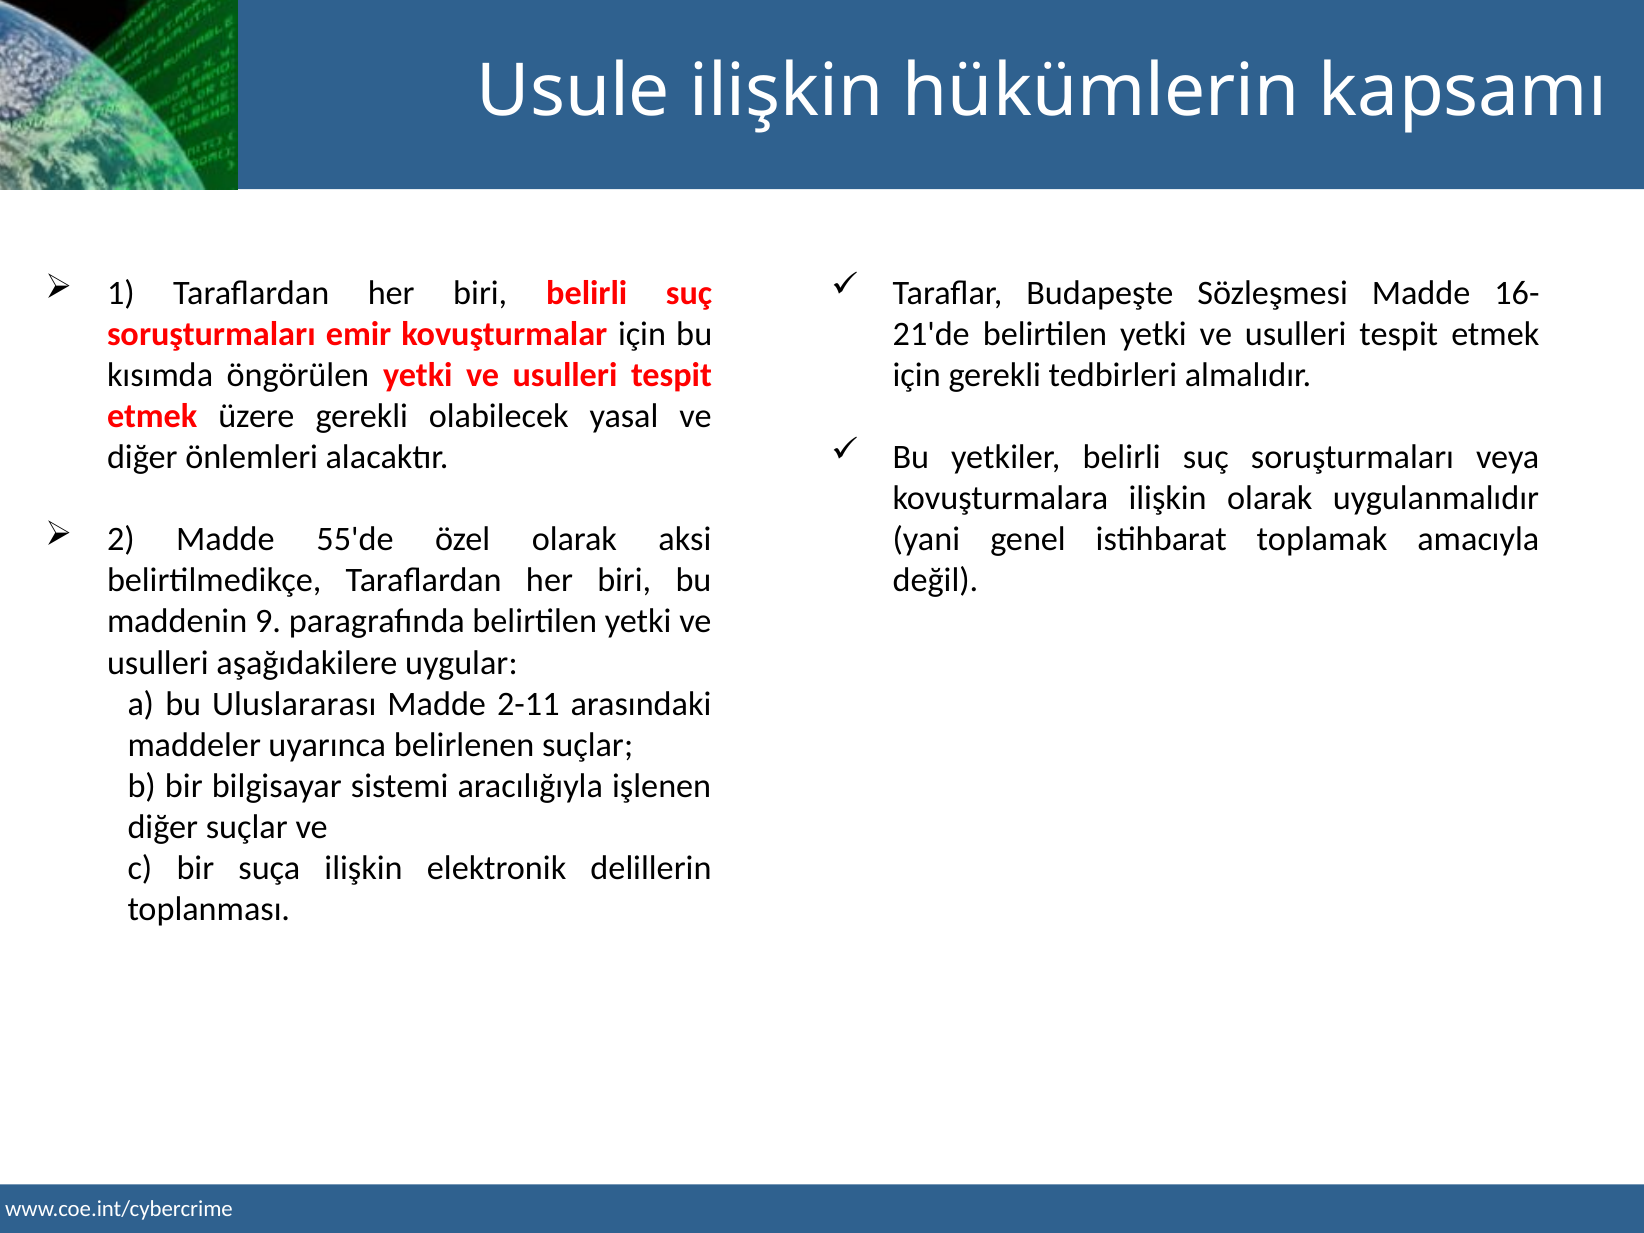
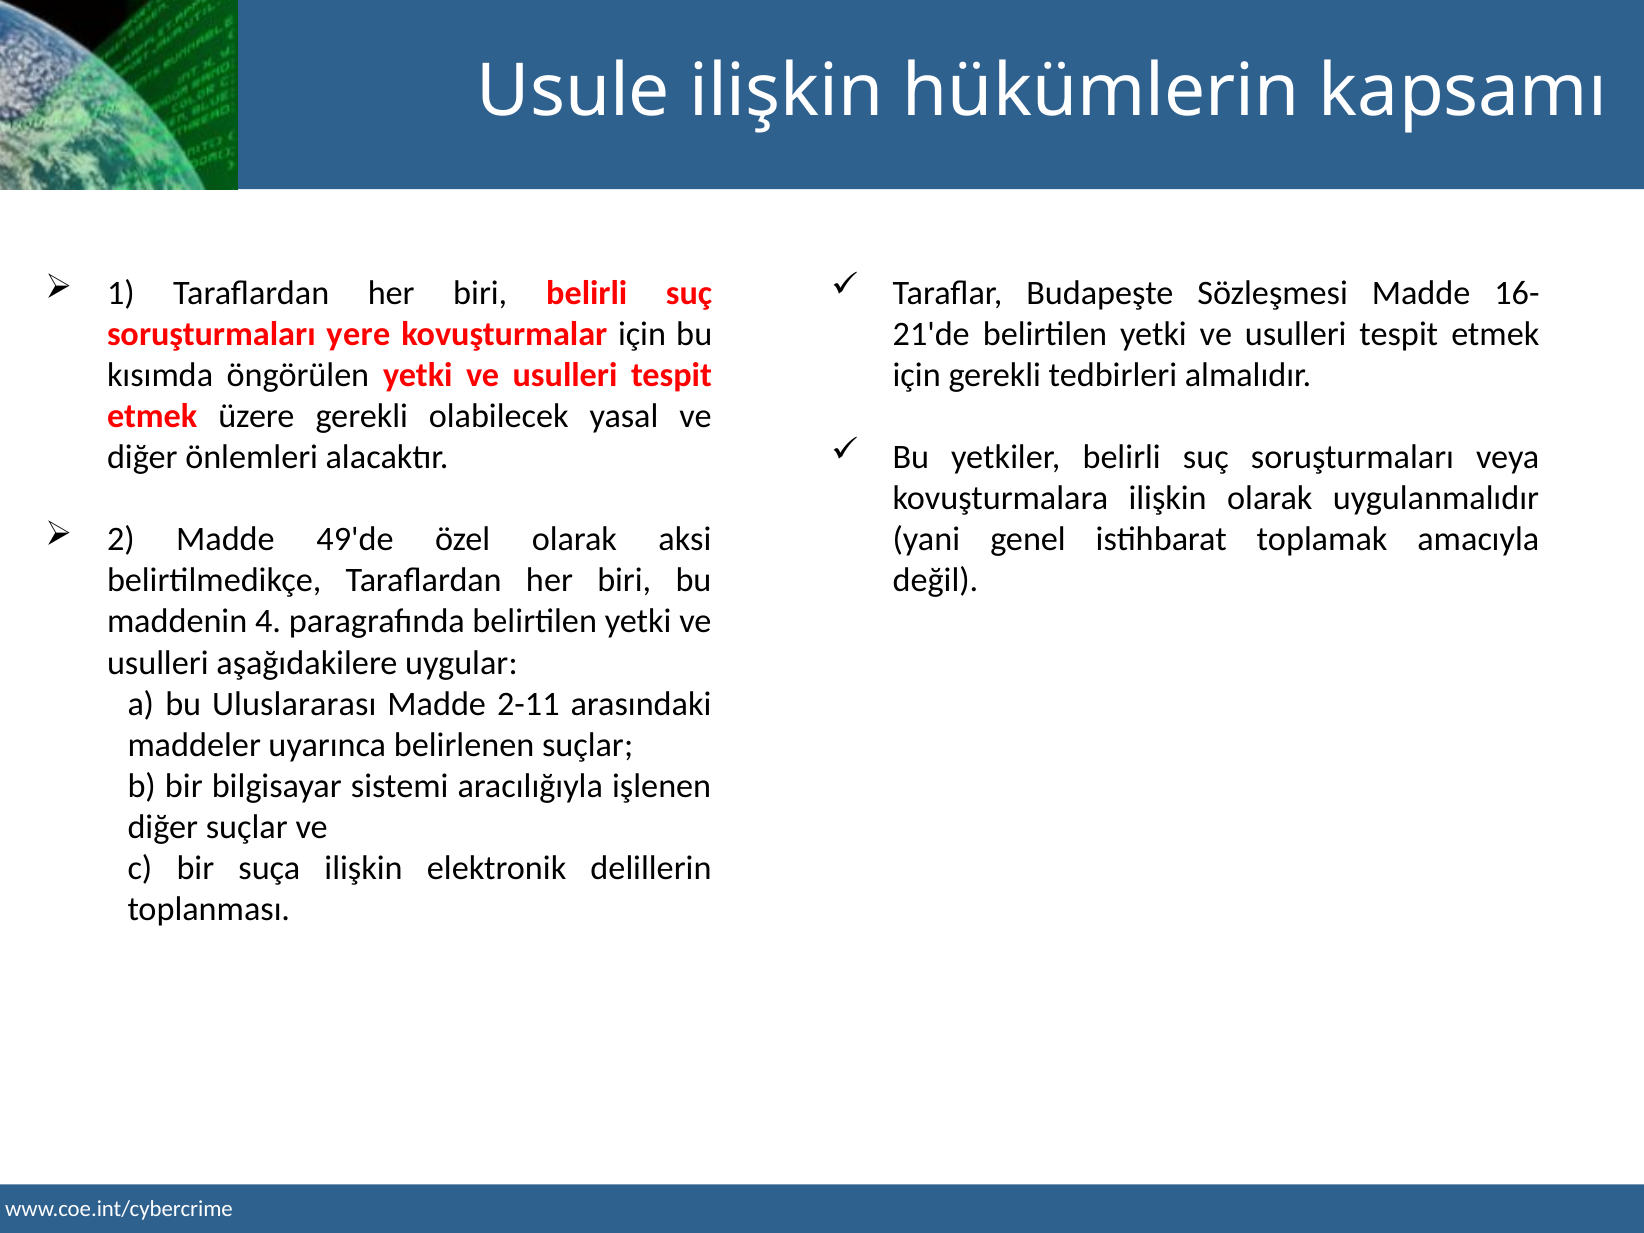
emir: emir -> yere (358, 334)
55'de: 55'de -> 49'de (355, 539)
9: 9 -> 4 (268, 622)
